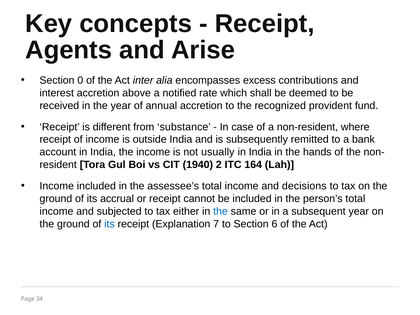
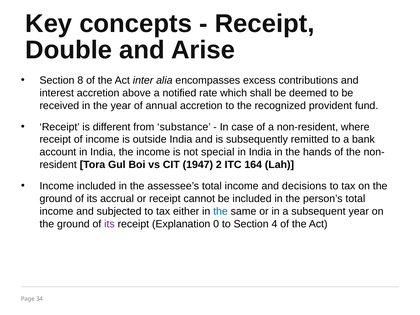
Agents: Agents -> Double (69, 50)
0: 0 -> 8 (80, 80)
usually: usually -> special (218, 152)
1940: 1940 -> 1947 (198, 165)
its colour: blue -> purple (109, 224)
7: 7 -> 0 (216, 224)
6: 6 -> 4 (274, 224)
